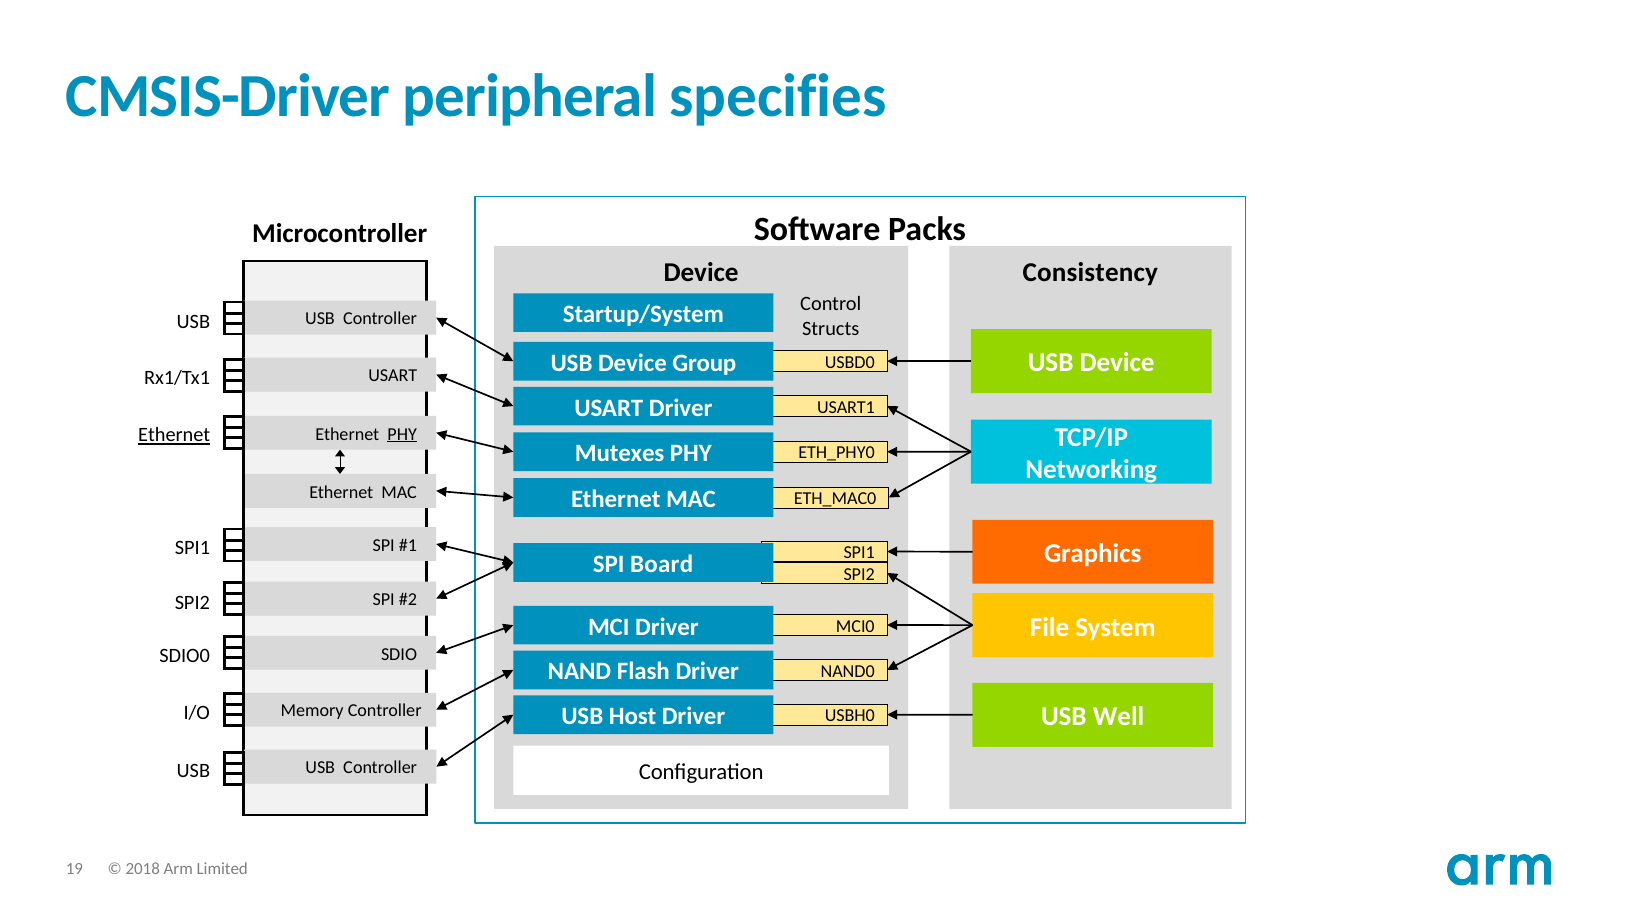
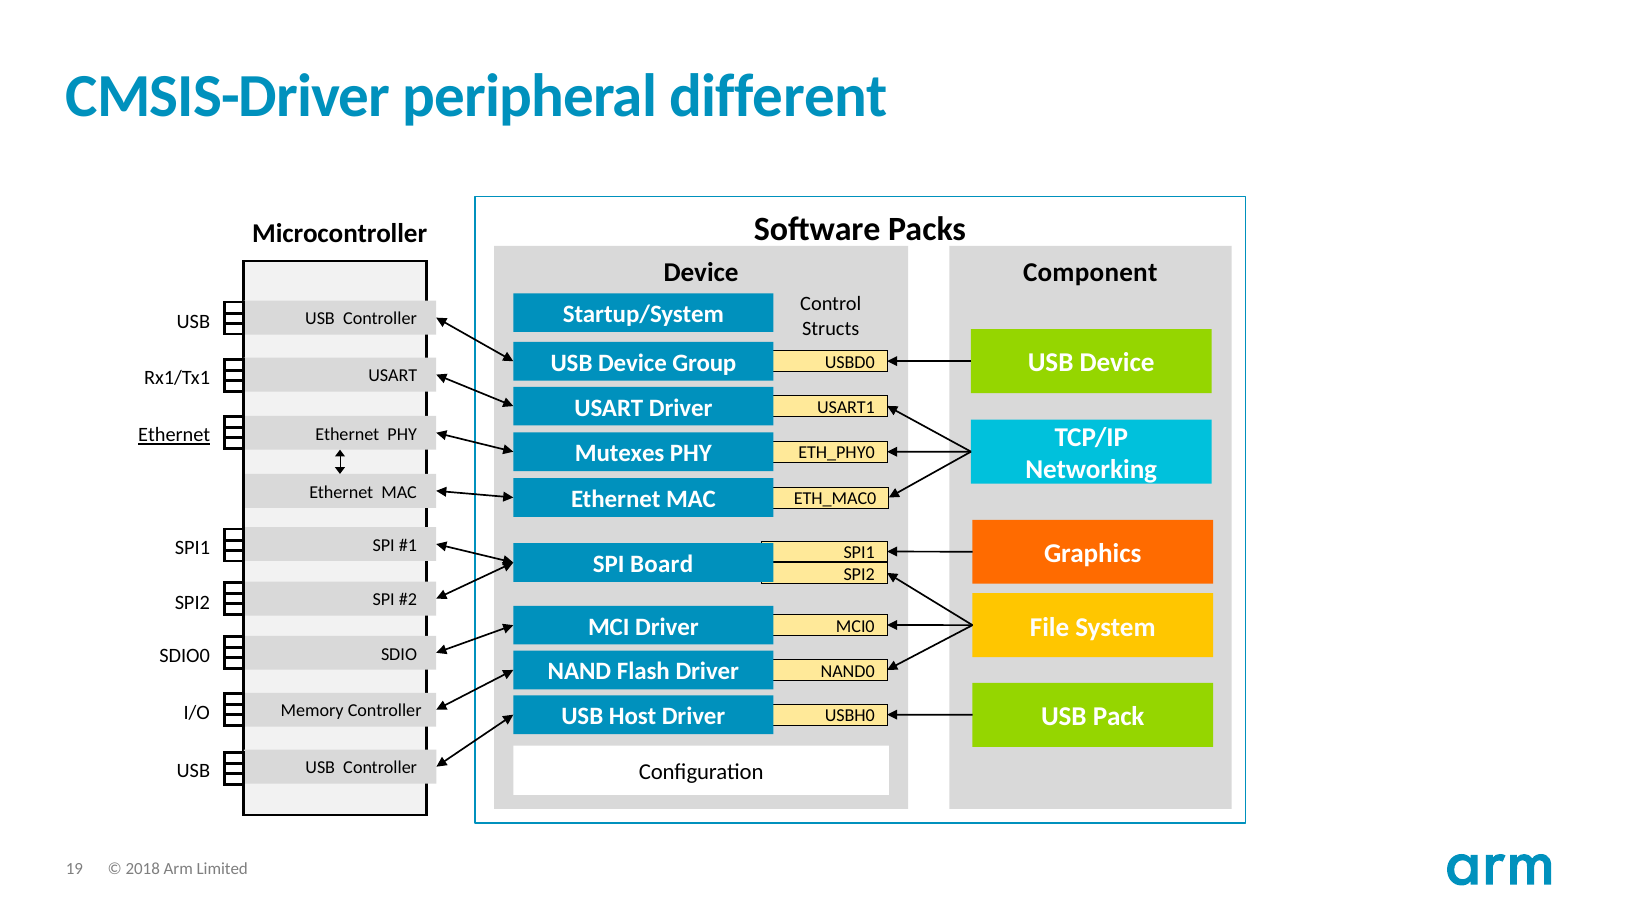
specifies: specifies -> different (778, 96)
Consistency: Consistency -> Component (1090, 272)
PHY underline: present -> none (402, 434)
Well: Well -> Pack (1119, 717)
